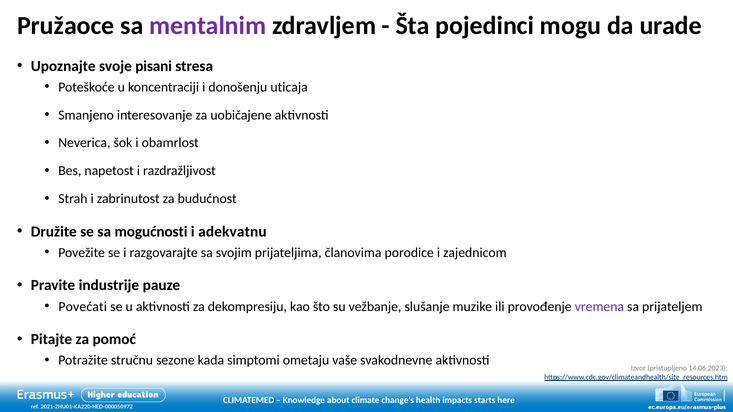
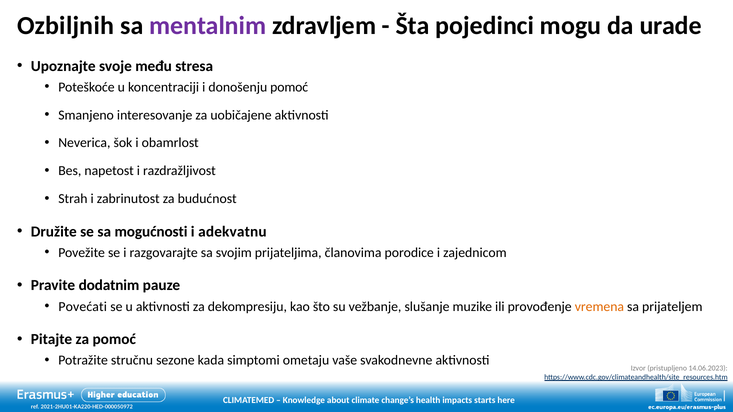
Pružaoce: Pružaoce -> Ozbiljnih (66, 26)
pisani: pisani -> među (154, 66)
donošenju uticaja: uticaja -> pomoć (289, 87)
industrije: industrije -> dodatnim (109, 286)
vremena colour: purple -> orange (599, 307)
